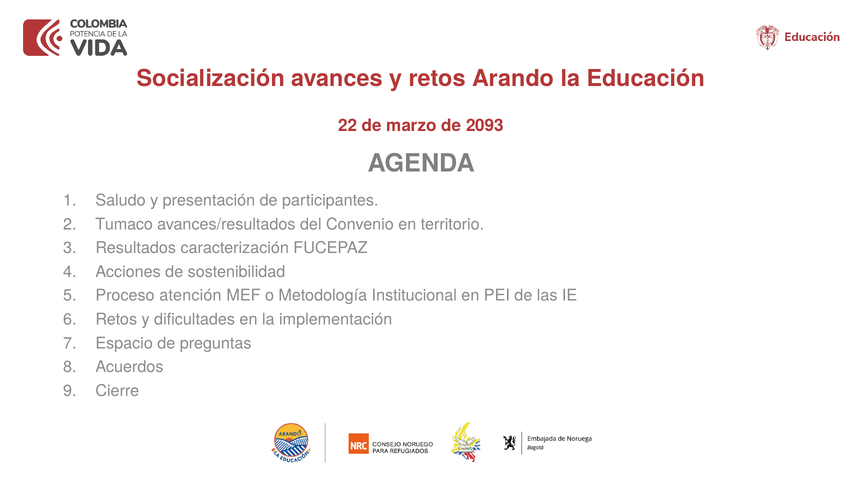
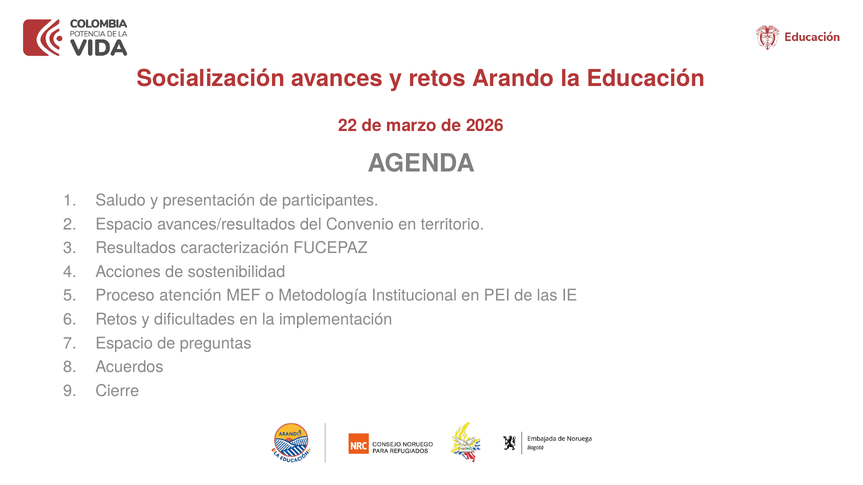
2093: 2093 -> 2026 (485, 126)
Tumaco: Tumaco -> Espacio (124, 224)
